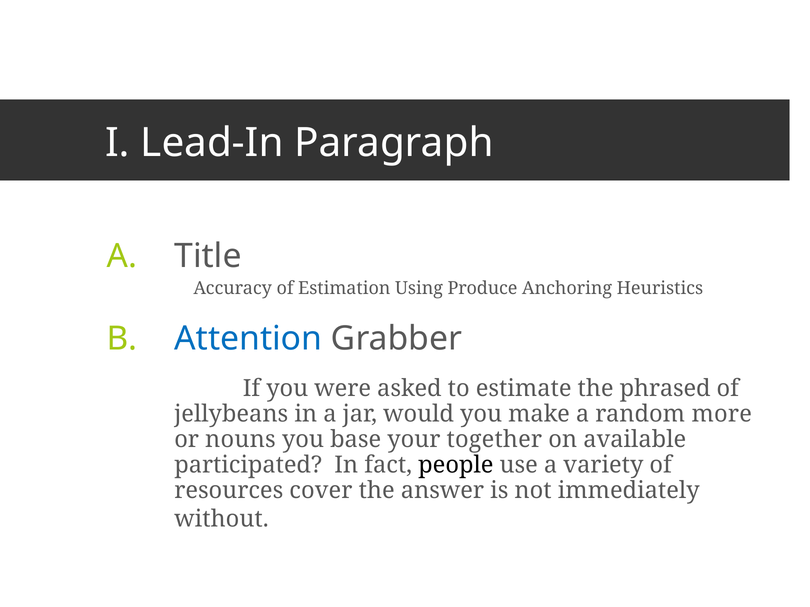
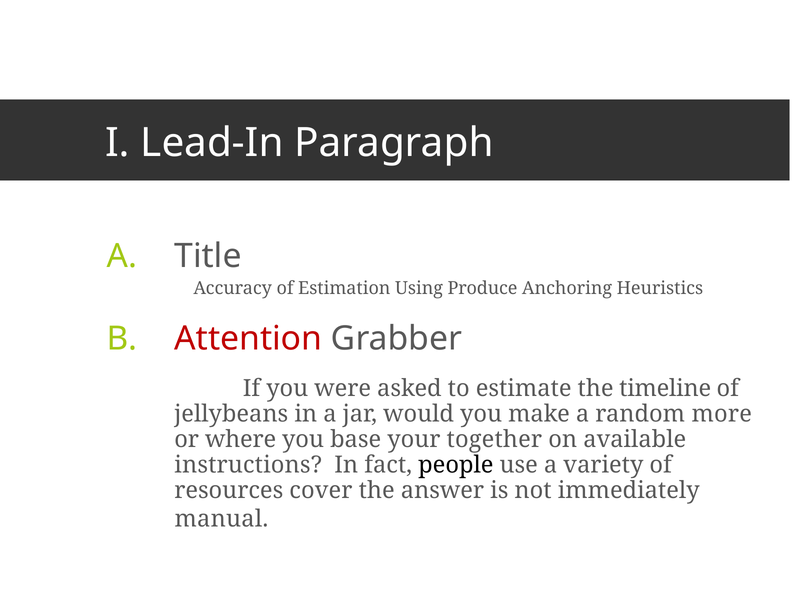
Attention colour: blue -> red (248, 339)
phrased: phrased -> timeline (665, 389)
nouns: nouns -> where (241, 440)
participated: participated -> instructions (248, 465)
without: without -> manual (221, 520)
